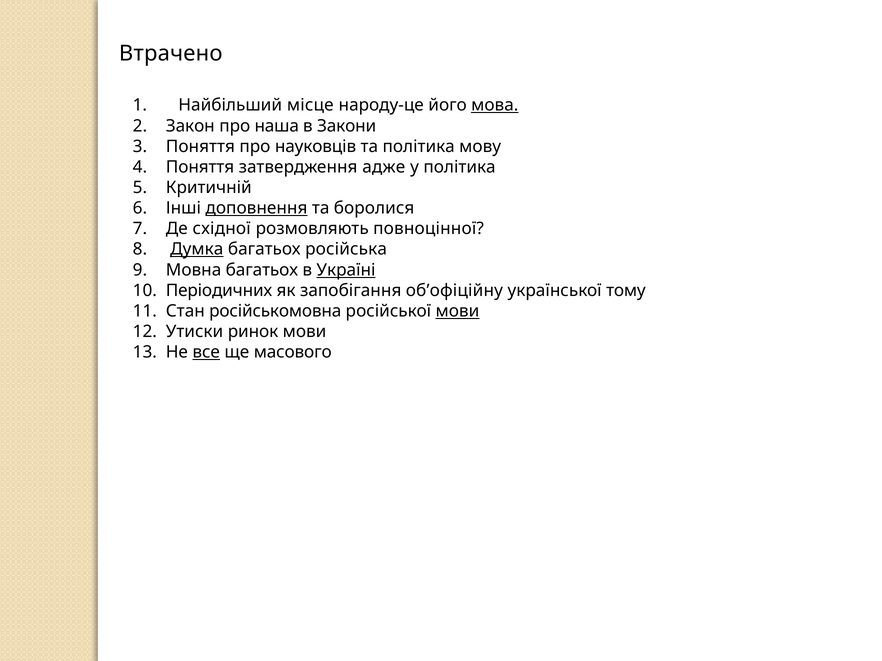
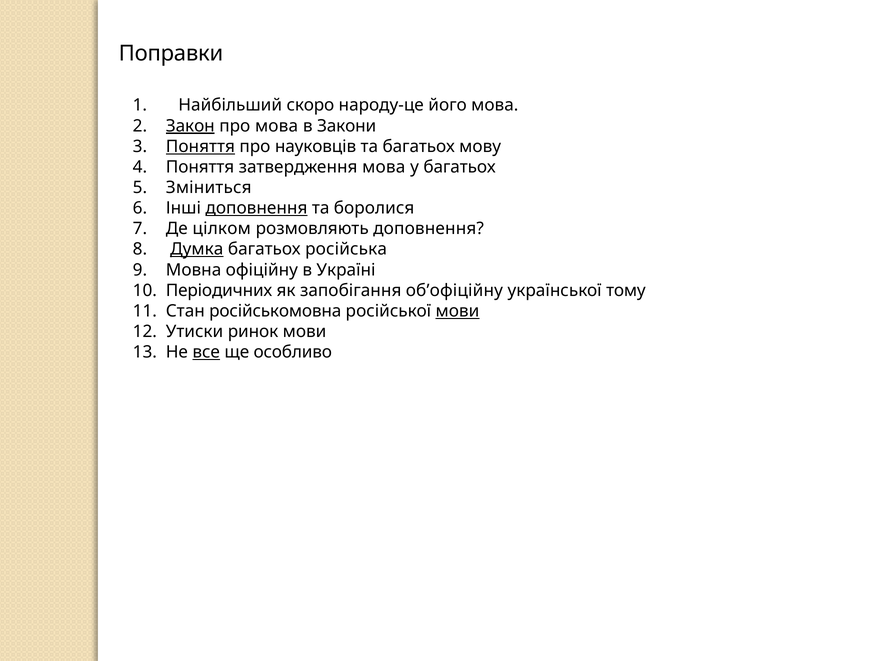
Втрачено: Втрачено -> Поправки (171, 54)
місце: місце -> скоро (310, 105)
мова underline: present -> none (495, 105)
Закон underline: none -> present (190, 126)
про наша: наша -> мова (277, 126)
Поняття underline: none -> present (200, 147)
та політика: політика -> багатьох (419, 147)
затвердження адже: адже -> мова (384, 167)
у політика: політика -> багатьох (460, 167)
Критичній: Критичній -> Зміниться (209, 188)
східної: східної -> цілком (222, 229)
розмовляють повноцінної: повноцінної -> доповнення (429, 229)
Мовна багатьох: багатьох -> офіційну (262, 270)
Україні underline: present -> none (346, 270)
масового: масового -> особливо (293, 352)
